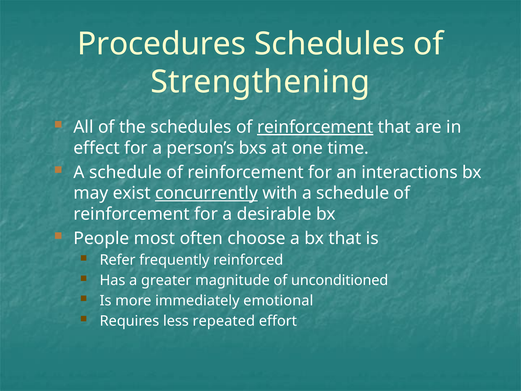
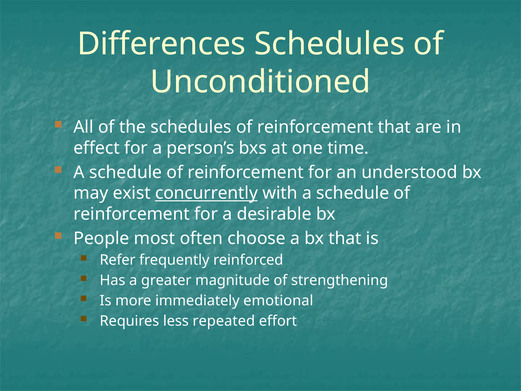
Procedures: Procedures -> Differences (161, 44)
Strengthening: Strengthening -> Unconditioned (260, 82)
reinforcement underline: present -> none (315, 127)
interactions: interactions -> understood (410, 172)
unconditioned: unconditioned -> strengthening (340, 280)
